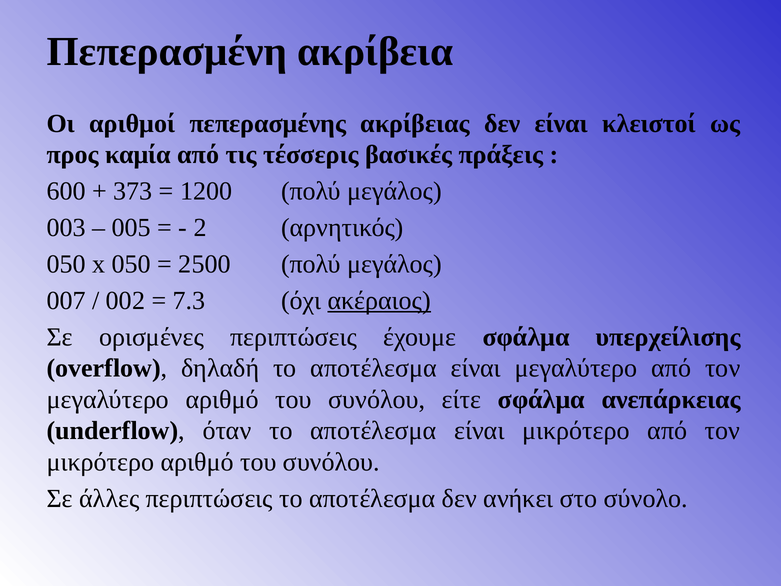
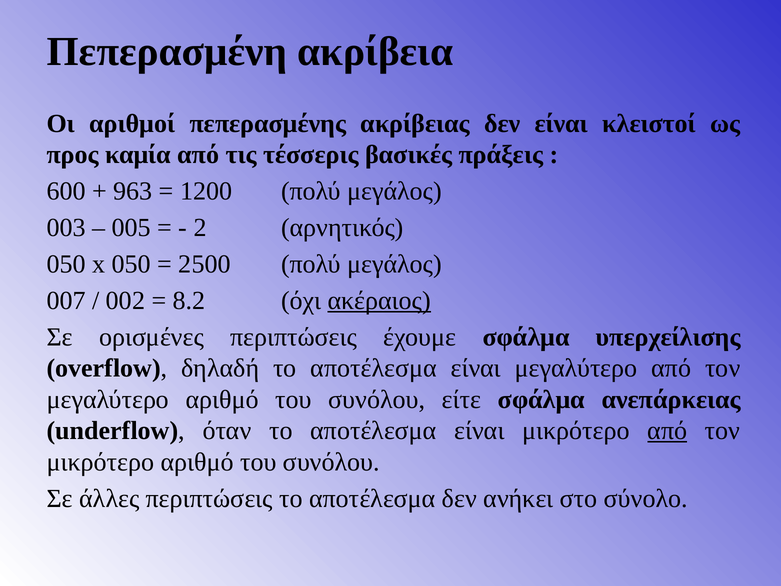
373: 373 -> 963 (133, 191)
7.3: 7.3 -> 8.2 (189, 300)
από underline: none -> present (667, 431)
